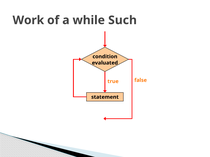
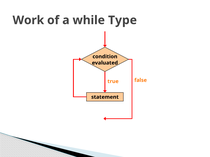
Such: Such -> Type (123, 20)
